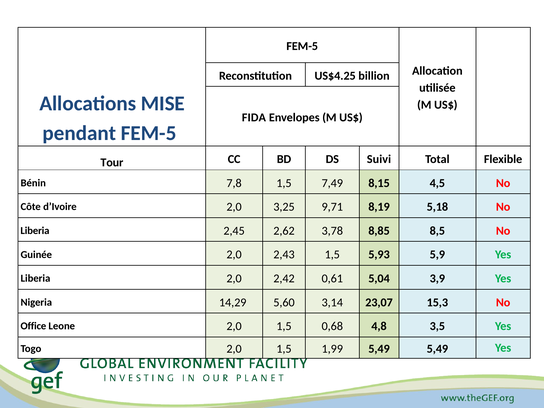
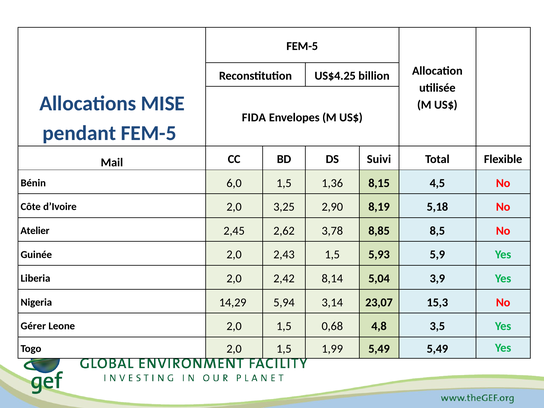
Tour: Tour -> Mail (112, 163)
7,8: 7,8 -> 6,0 (234, 183)
7,49: 7,49 -> 1,36 (332, 183)
9,71: 9,71 -> 2,90 (332, 207)
Liberia: Liberia -> Atelier (35, 231)
0,61: 0,61 -> 8,14 (332, 279)
5,60: 5,60 -> 5,94 (284, 302)
Office: Office -> Gérer (33, 326)
